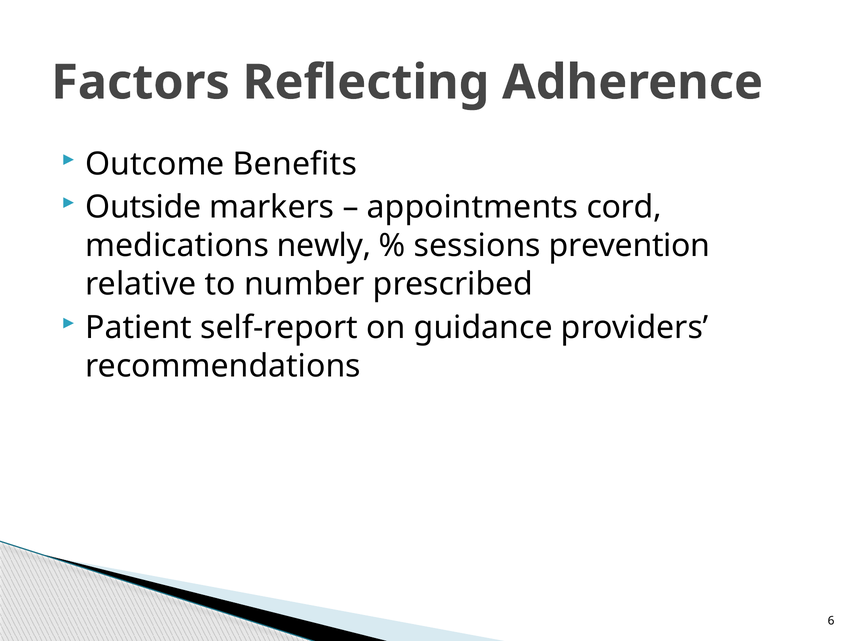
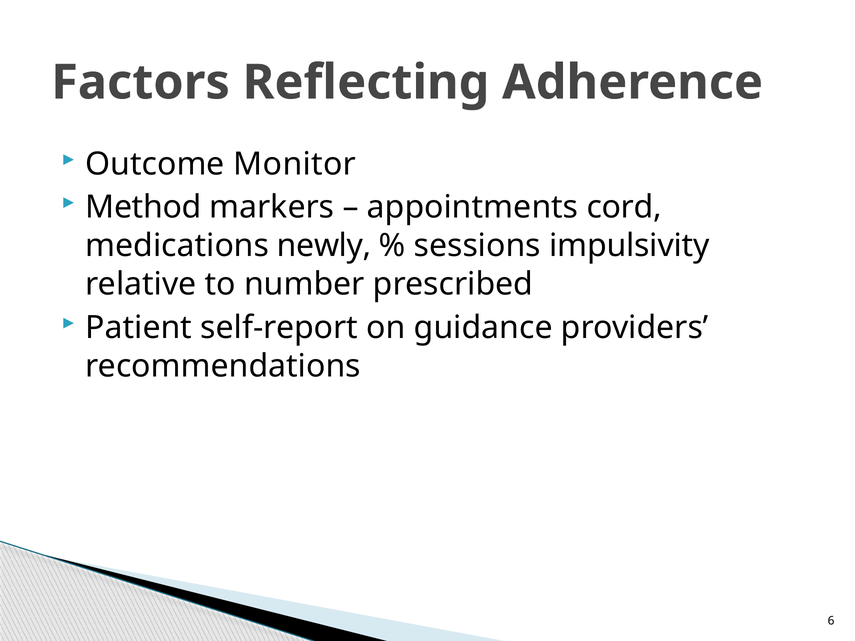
Benefits: Benefits -> Monitor (295, 164)
Outside: Outside -> Method (143, 207)
prevention: prevention -> impulsivity (629, 246)
